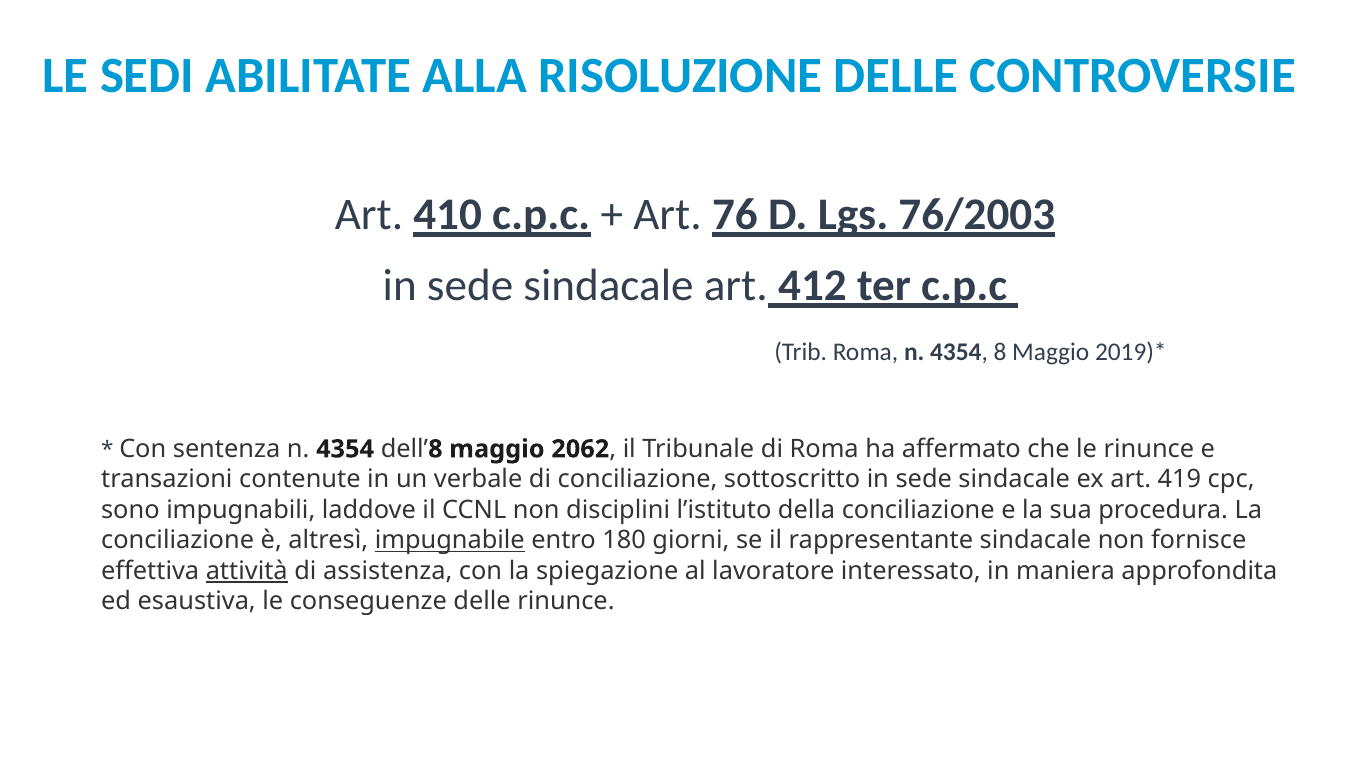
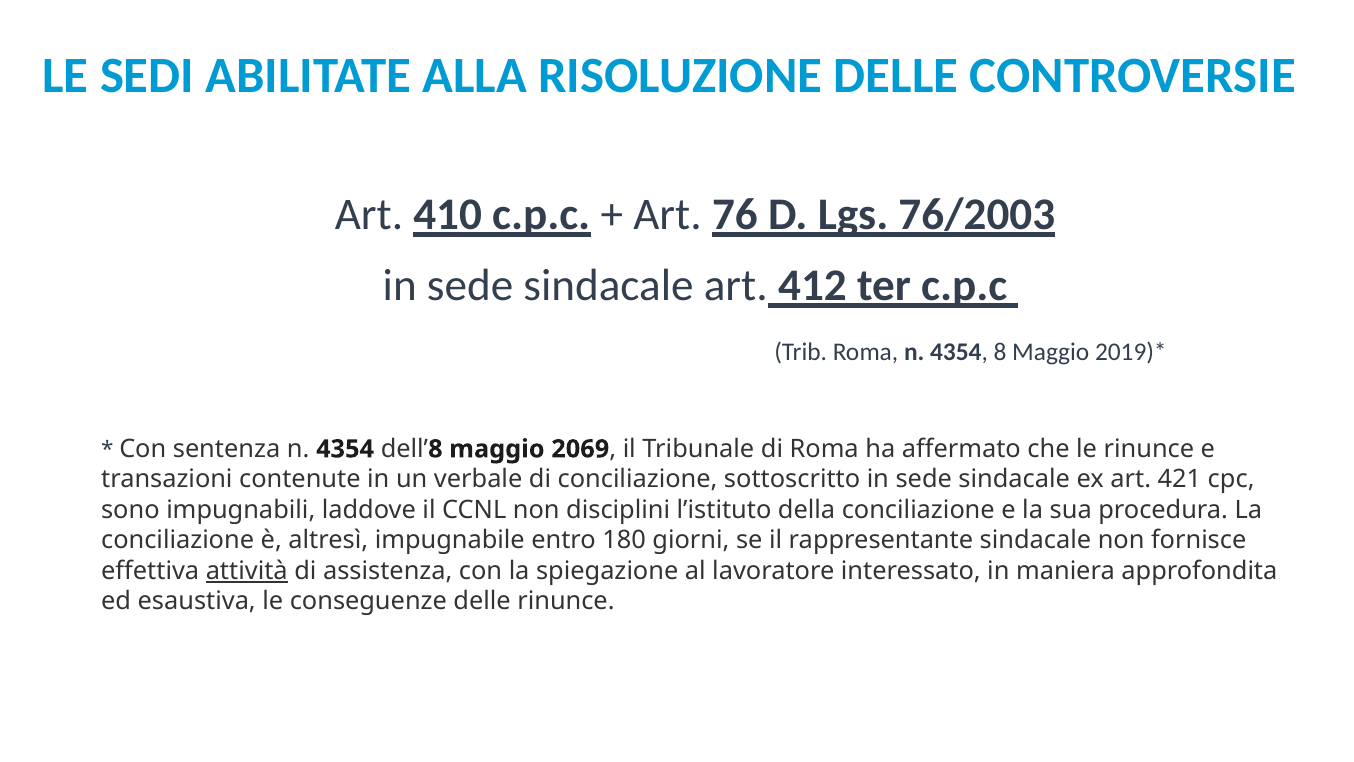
2062: 2062 -> 2069 (580, 449)
419: 419 -> 421 (1179, 479)
impugnabile underline: present -> none (450, 540)
